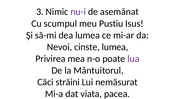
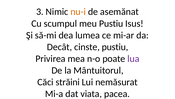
nu-i colour: purple -> orange (78, 12)
Nevoi: Nevoi -> Decât (60, 47)
cinste lumea: lumea -> pustiu (115, 47)
